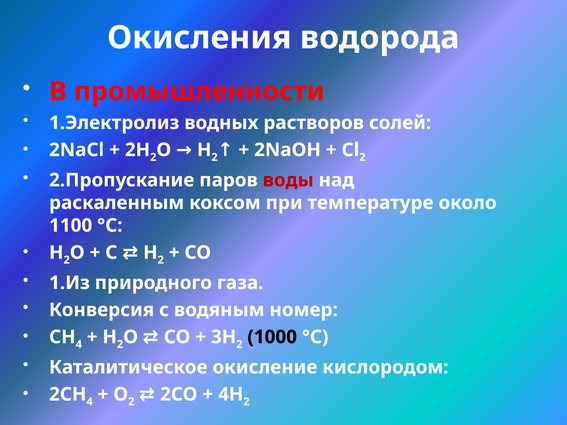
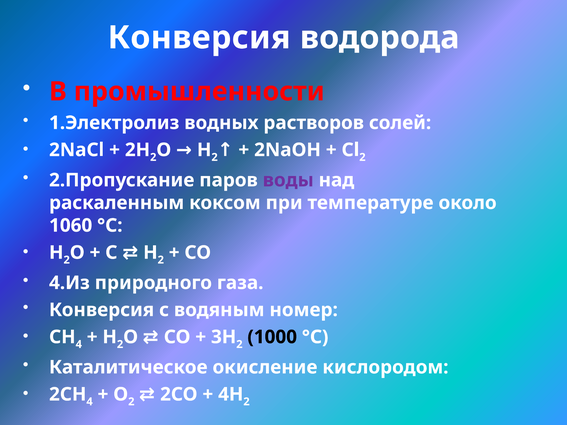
Окисления: Окисления -> Конверсия (199, 38)
воды colour: red -> purple (288, 180)
1100: 1100 -> 1060 (71, 226)
1.Из: 1.Из -> 4.Из (69, 283)
